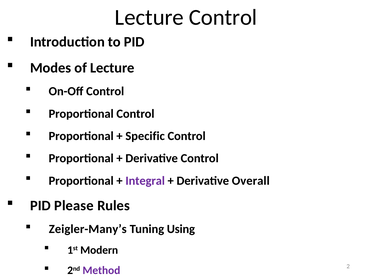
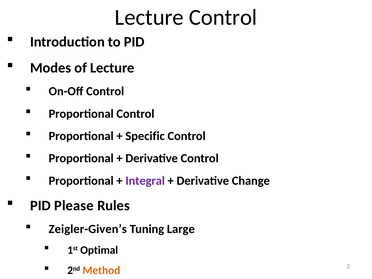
Overall: Overall -> Change (251, 181)
Zeigler-Many’s: Zeigler-Many’s -> Zeigler-Given’s (88, 229)
Using: Using -> Large (181, 229)
Modern: Modern -> Optimal (99, 250)
Method colour: purple -> orange (101, 270)
